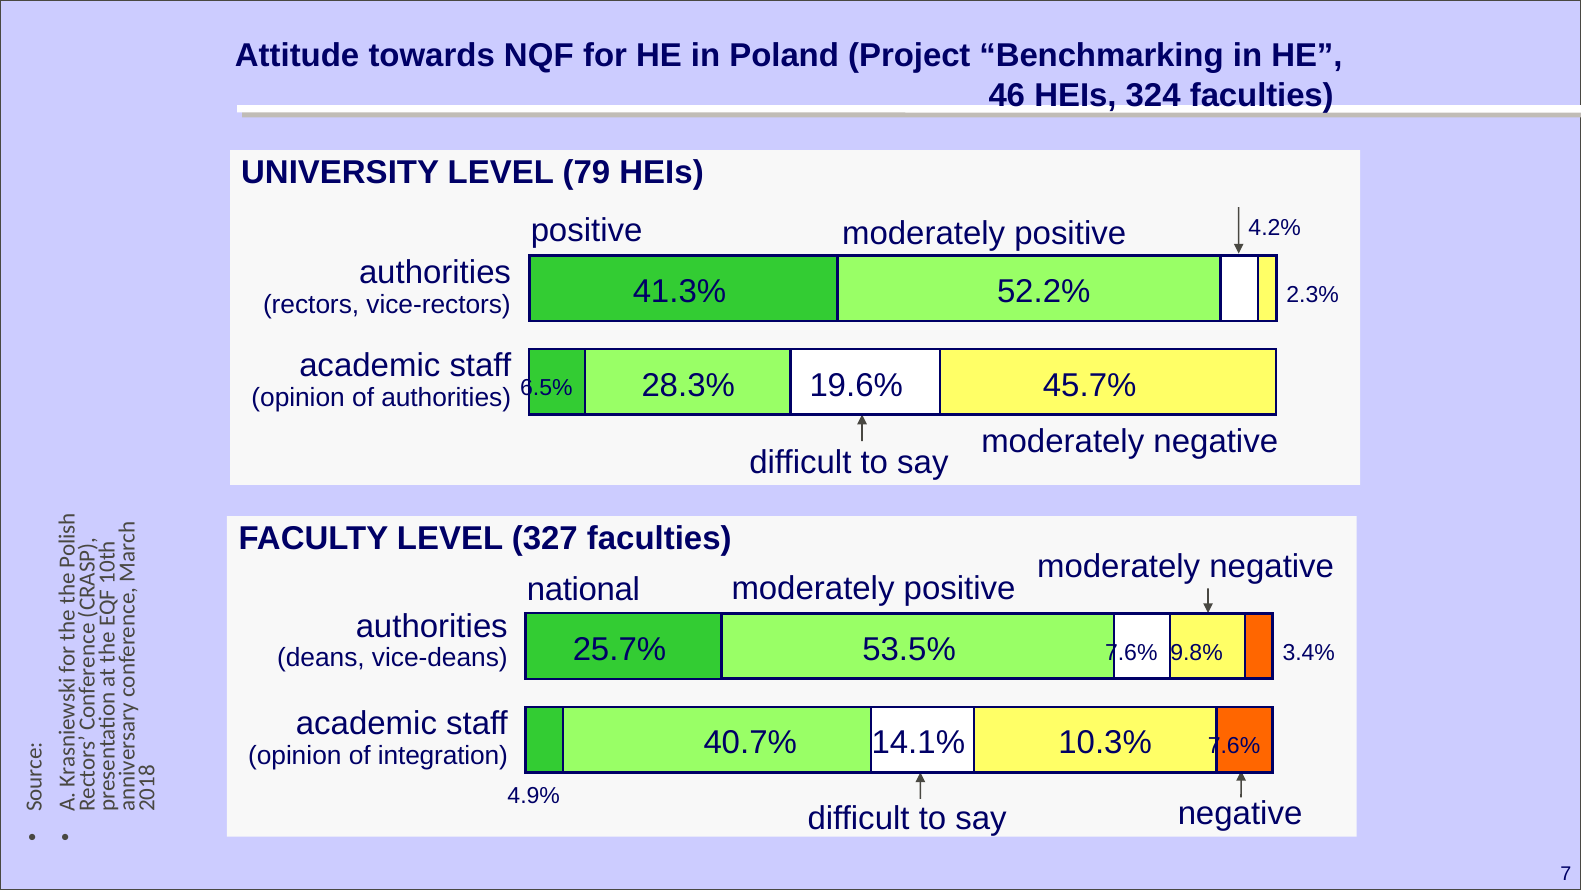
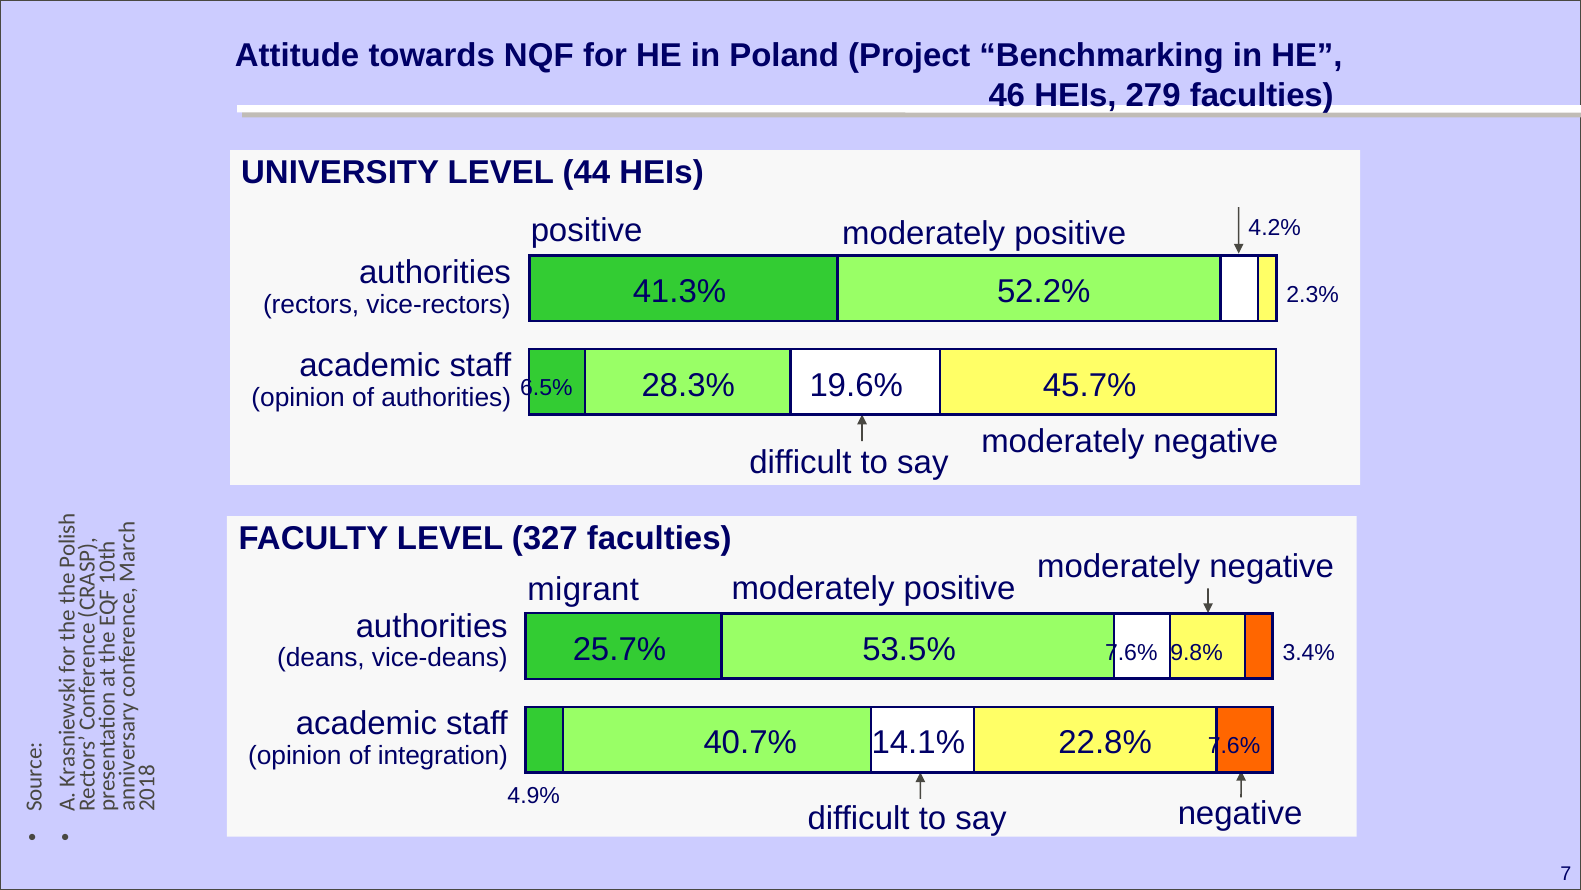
324: 324 -> 279 (1153, 95)
79: 79 -> 44 (586, 173)
national: national -> migrant (583, 589)
10.3%: 10.3% -> 22.8% (1105, 743)
